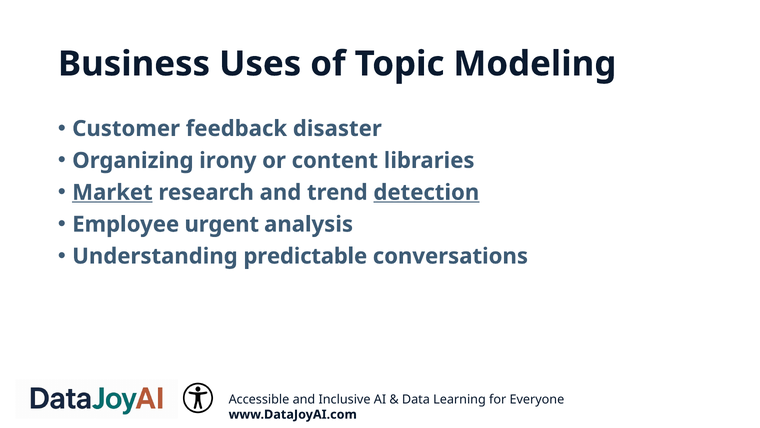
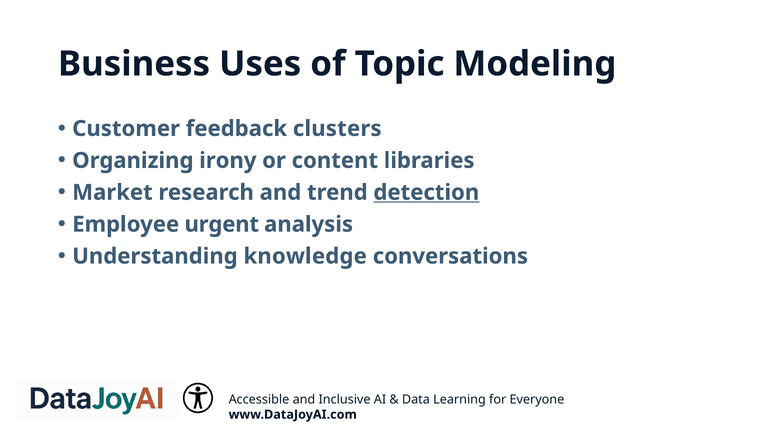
disaster: disaster -> clusters (337, 128)
Market underline: present -> none (112, 192)
predictable: predictable -> knowledge (305, 256)
